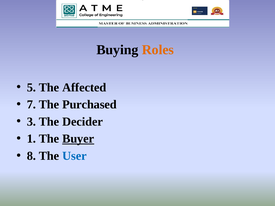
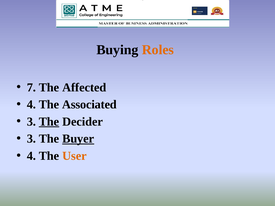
5: 5 -> 7 (31, 87)
7: 7 -> 4 (31, 105)
Purchased: Purchased -> Associated (89, 105)
The underline: none -> present (49, 122)
1: 1 -> 3 (31, 139)
8: 8 -> 4 (31, 156)
User colour: blue -> orange (74, 156)
